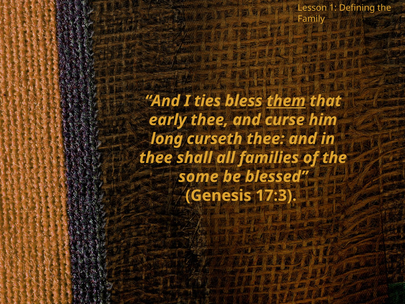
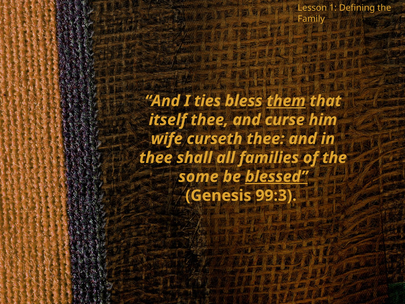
early: early -> itself (168, 120)
long: long -> wife (167, 139)
blessed underline: none -> present (276, 177)
17:3: 17:3 -> 99:3 (276, 195)
